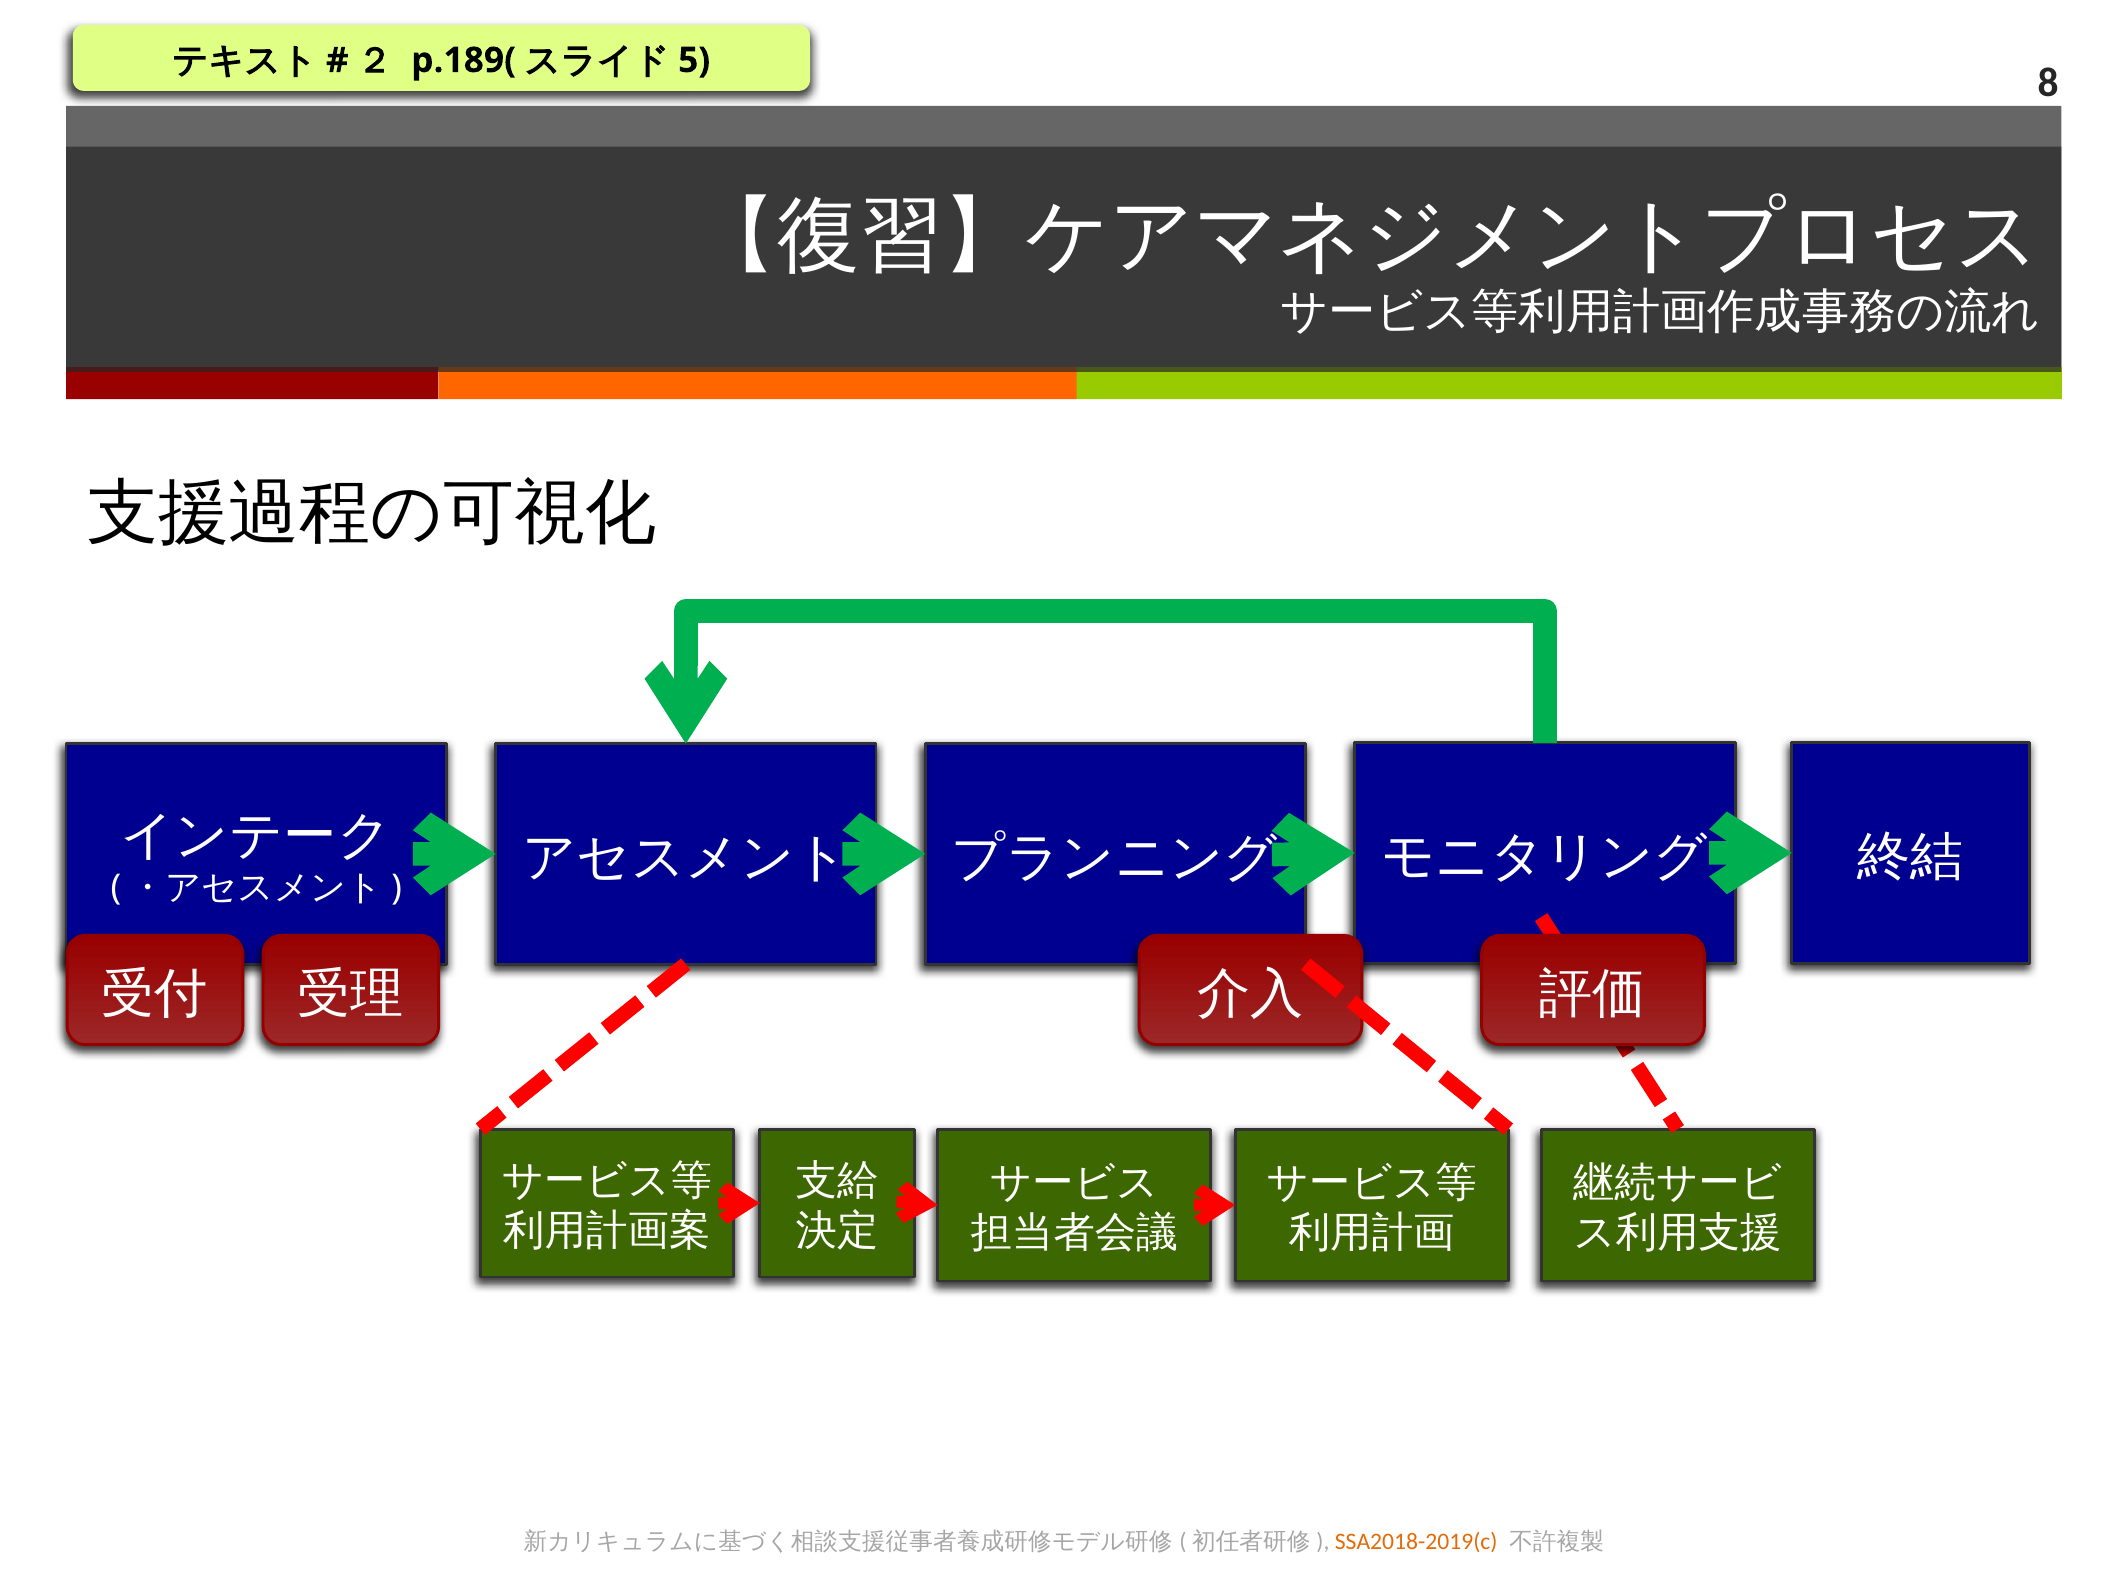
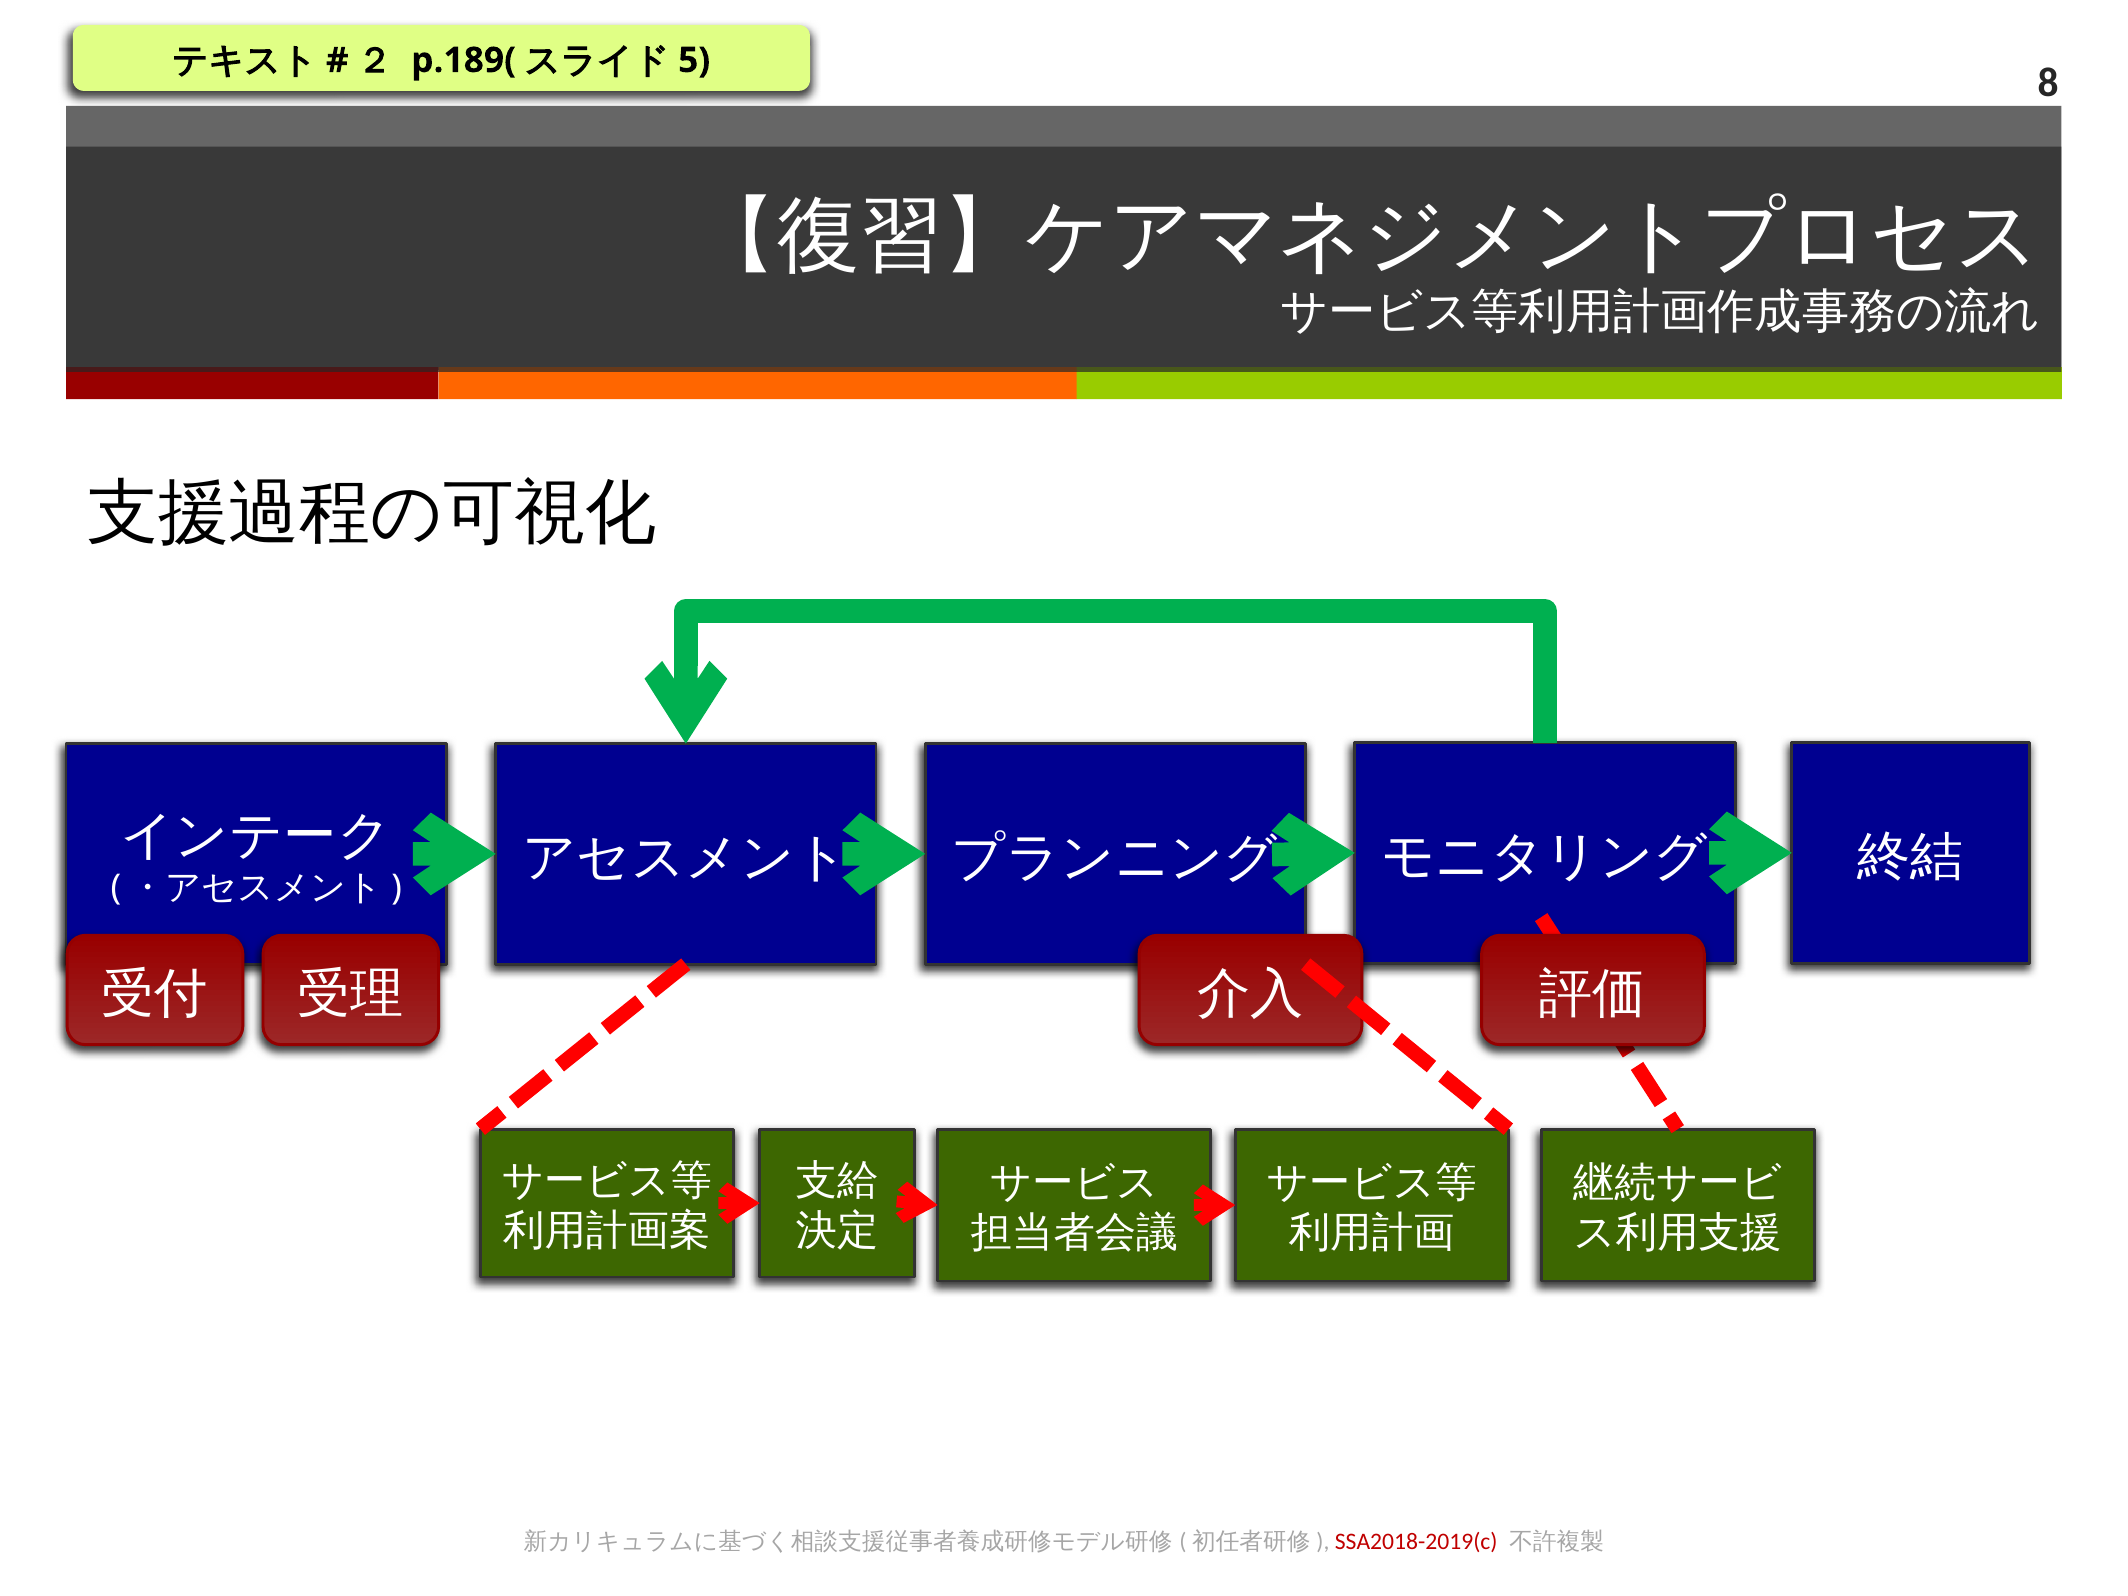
SSA2018-2019(c colour: orange -> red (1416, 1542)
